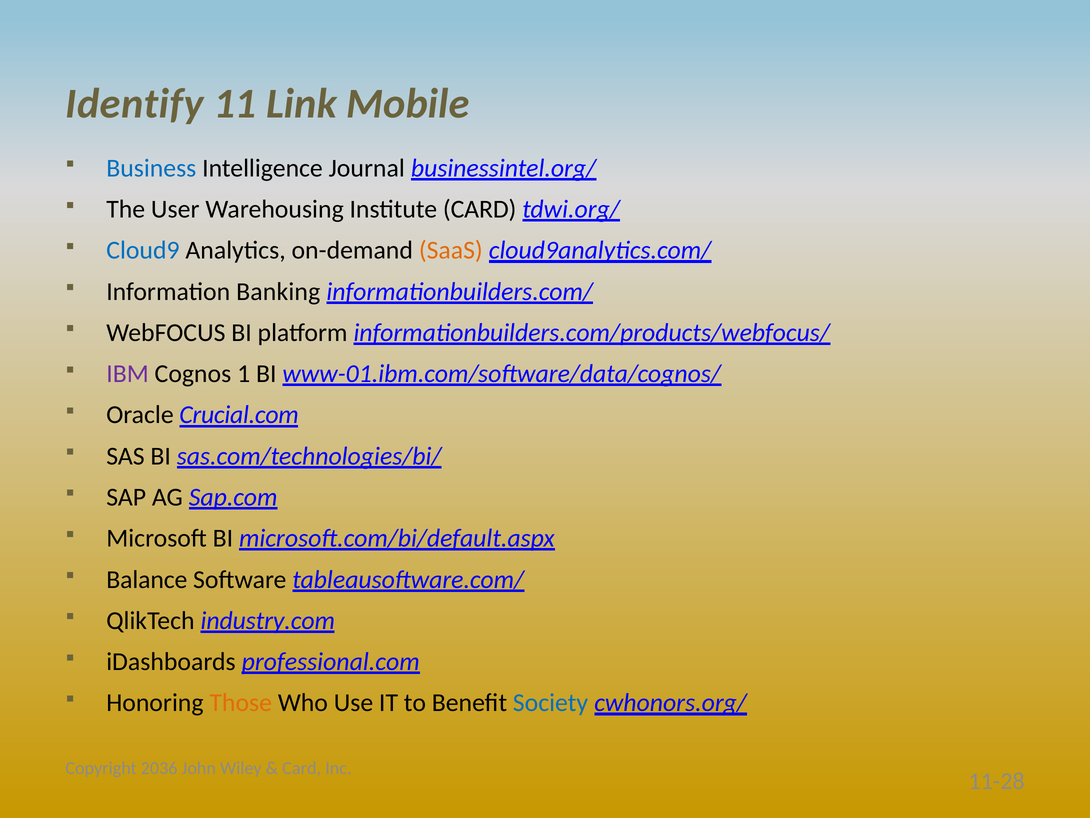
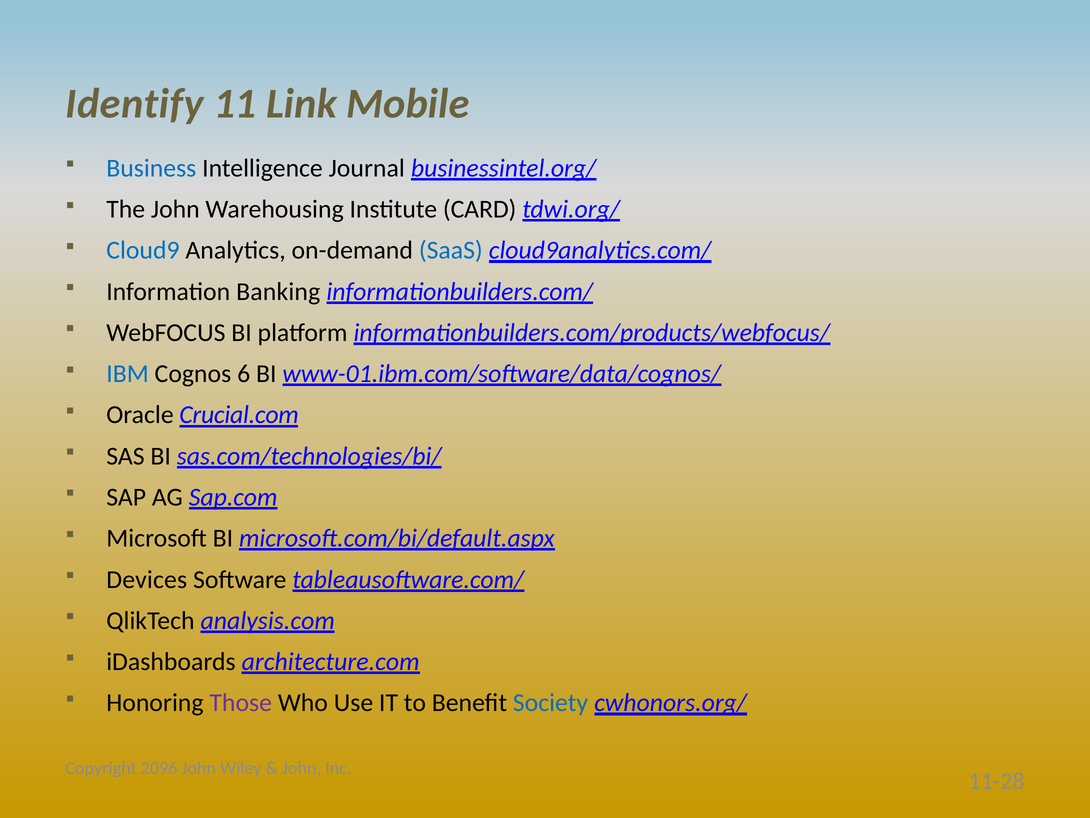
The User: User -> John (175, 209)
SaaS colour: orange -> blue (451, 250)
IBM colour: purple -> blue (128, 374)
1: 1 -> 6 (244, 374)
Balance: Balance -> Devices (147, 579)
industry.com: industry.com -> analysis.com (268, 620)
professional.com: professional.com -> architecture.com (331, 661)
Those colour: orange -> purple (241, 702)
2036: 2036 -> 2096 (159, 768)
Card: Card -> John (302, 768)
